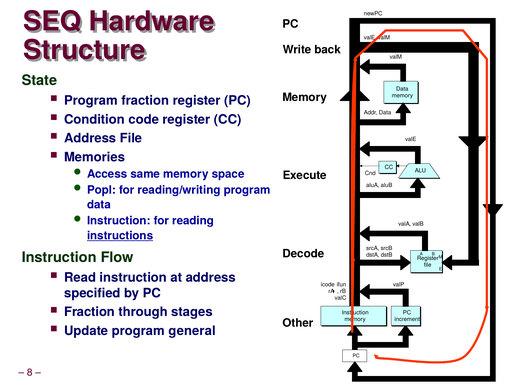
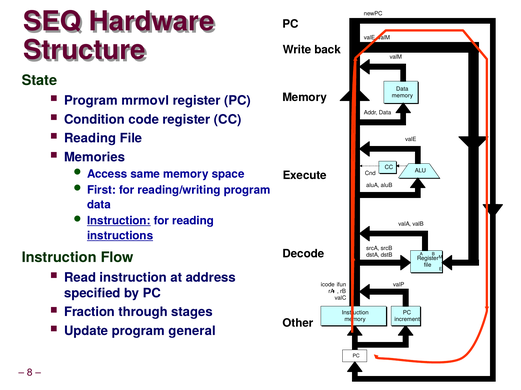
Program fraction: fraction -> mrmovl (145, 101)
Address: Address -> Reading (90, 138)
Popl: Popl -> First (101, 190)
Instruction underline: none -> present (119, 221)
